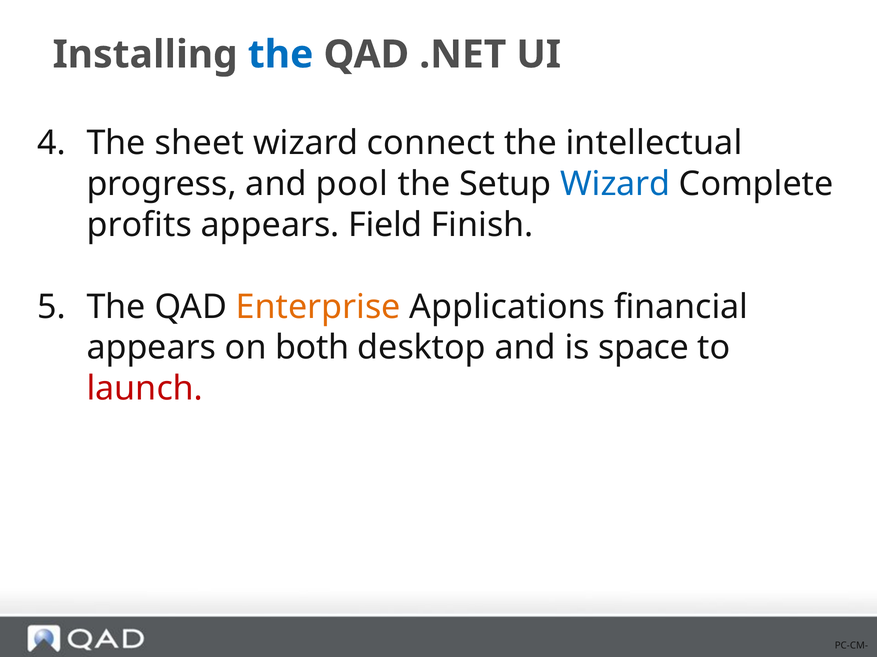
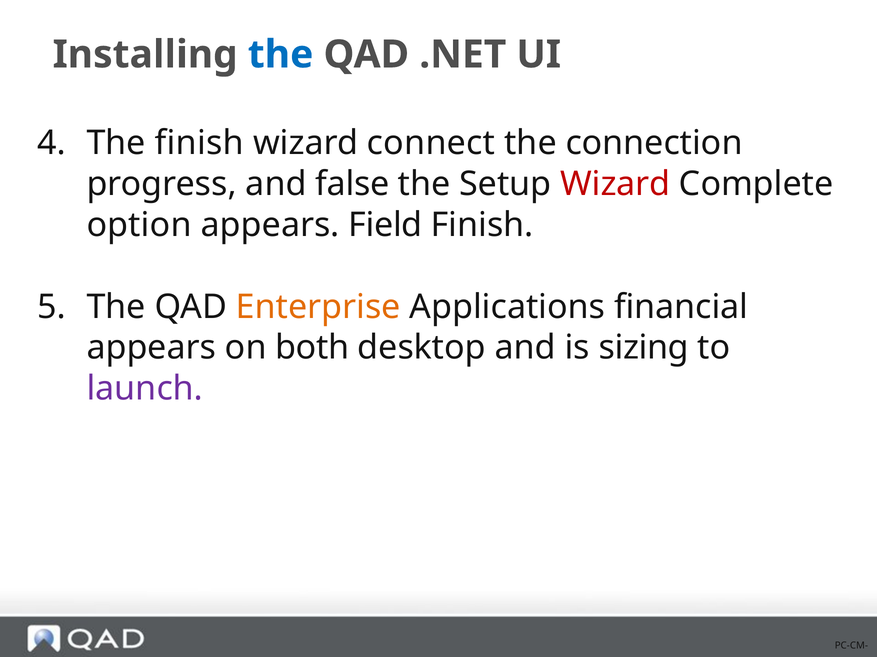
The sheet: sheet -> finish (199, 143)
intellectual: intellectual -> connection (654, 143)
pool: pool -> false (352, 184)
Wizard colour: blue -> red (615, 184)
profits: profits -> option (139, 225)
space: space -> sizing (644, 348)
launch colour: red -> purple (145, 389)
